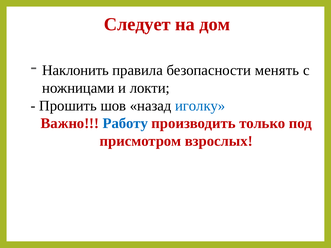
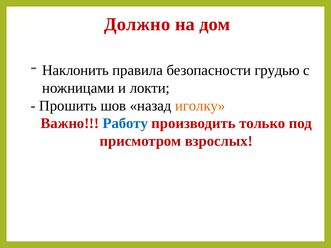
Следует: Следует -> Должно (137, 24)
менять: менять -> грудью (277, 70)
иголку colour: blue -> orange (200, 106)
